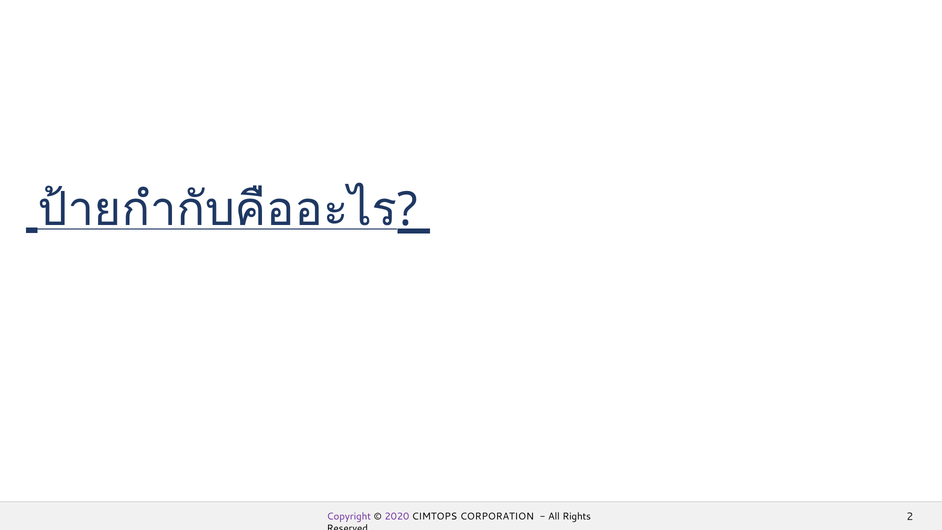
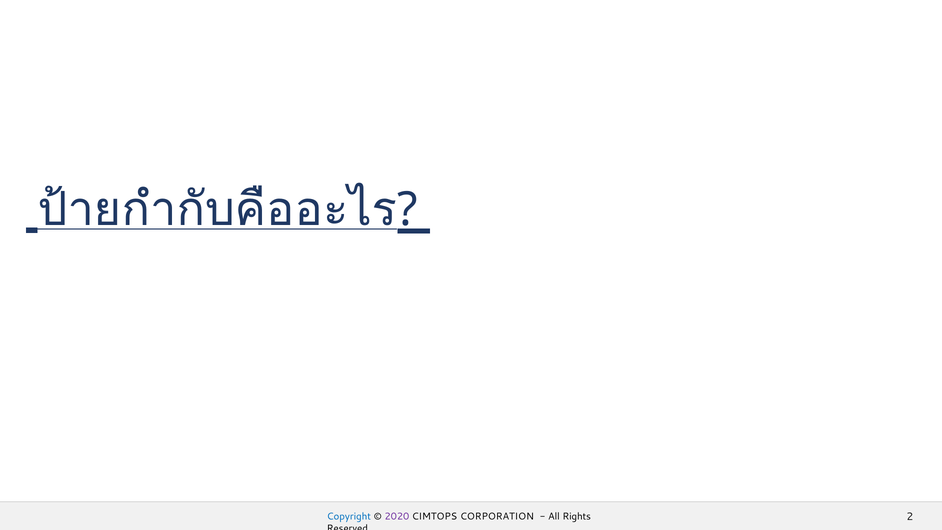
Copyright colour: purple -> blue (349, 516)
